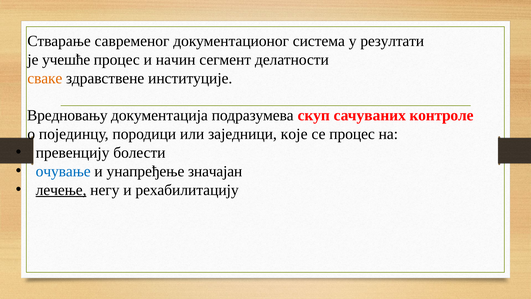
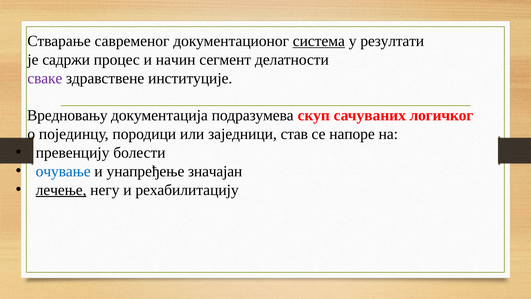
система underline: none -> present (319, 41)
учешће: учешће -> садржи (66, 60)
сваке colour: orange -> purple (45, 78)
контроле: контроле -> логичког (441, 115)
које: које -> став (294, 134)
се процес: процес -> напоре (352, 134)
